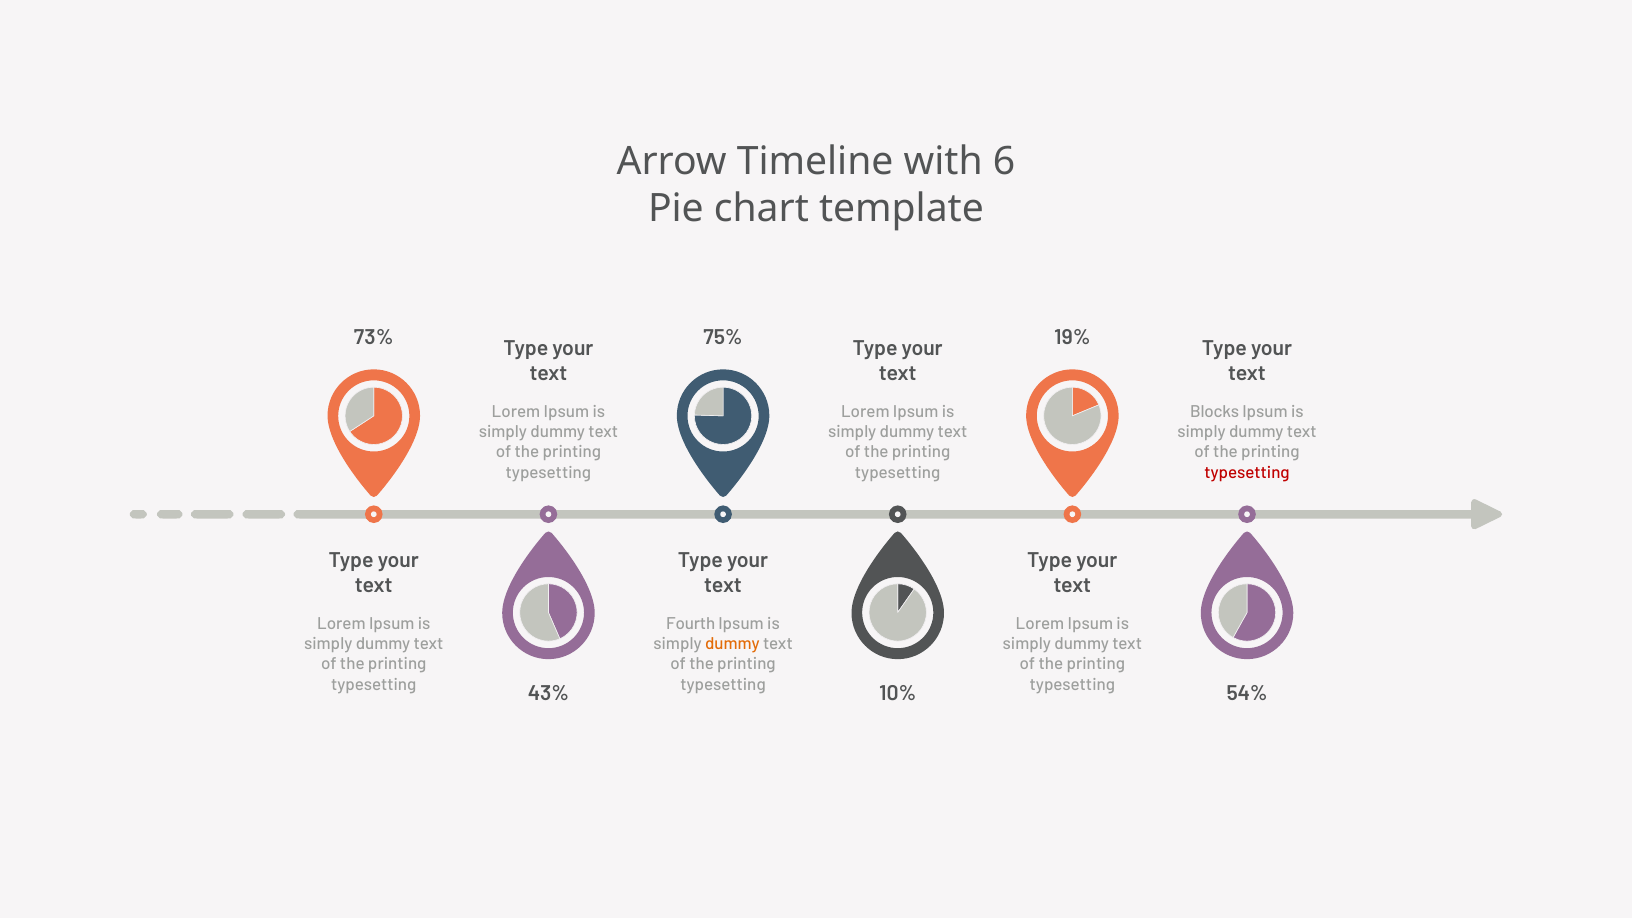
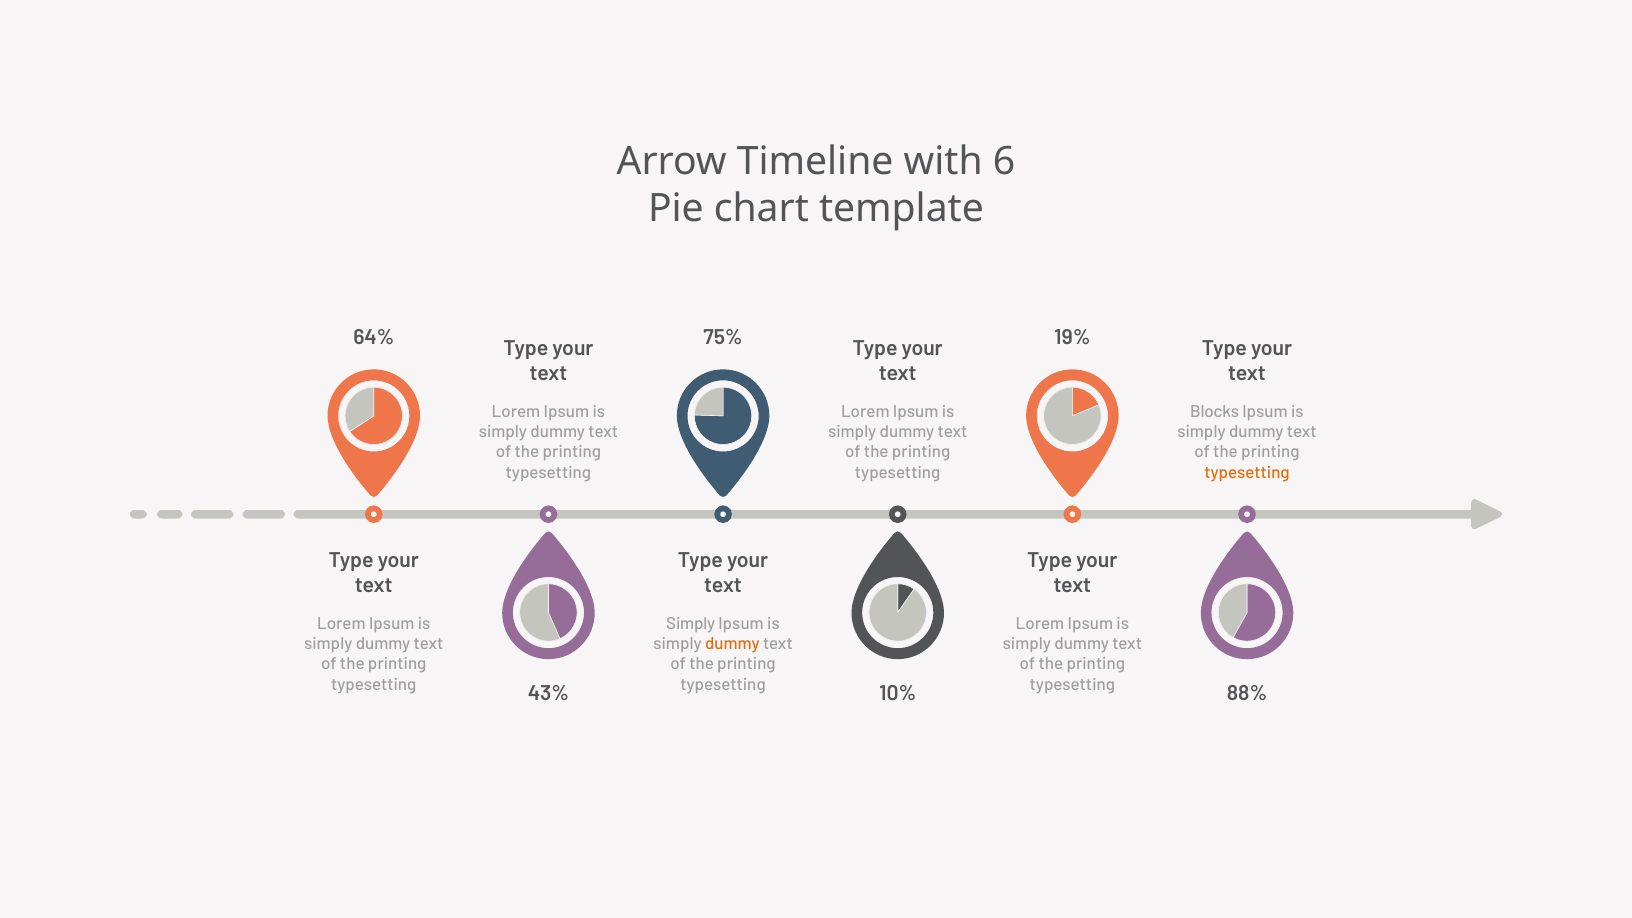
73%: 73% -> 64% (374, 338)
typesetting colour: red -> orange (1247, 473)
Fourth: Fourth -> Simply (691, 623)
54%: 54% -> 88% (1247, 694)
